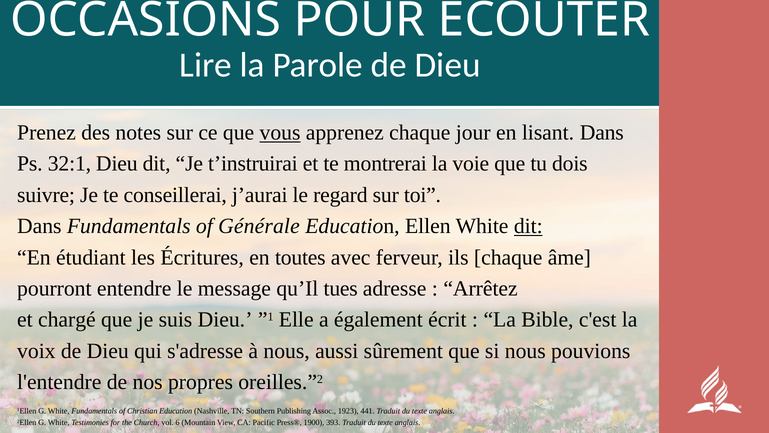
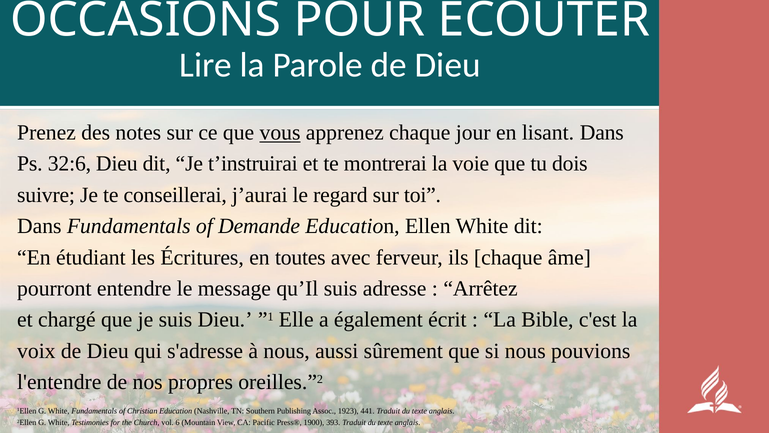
32:1: 32:1 -> 32:6 (69, 164)
Générale: Générale -> Demande (259, 226)
dit underline: present -> none (528, 226)
qu’Il tues: tues -> suis (341, 288)
